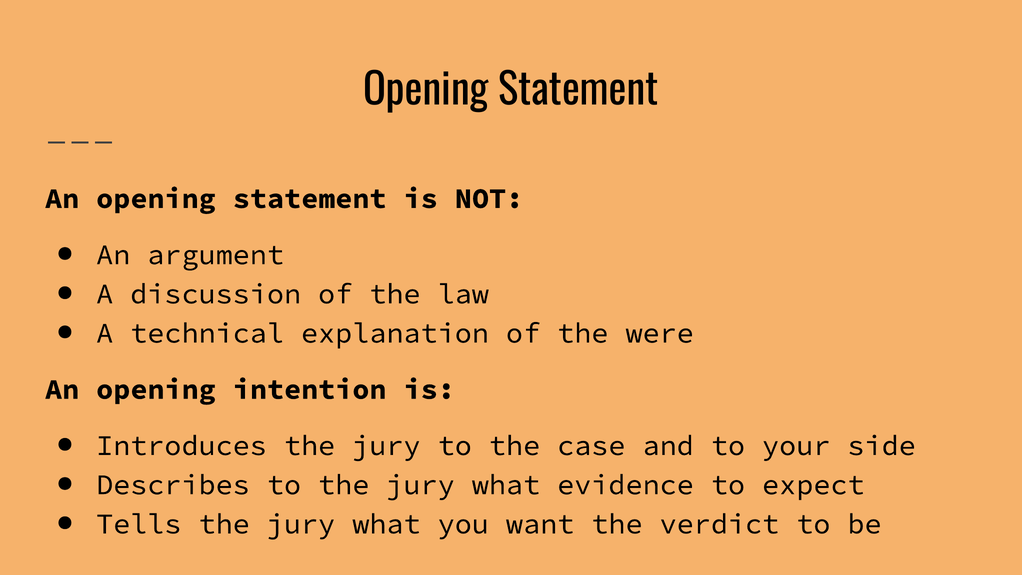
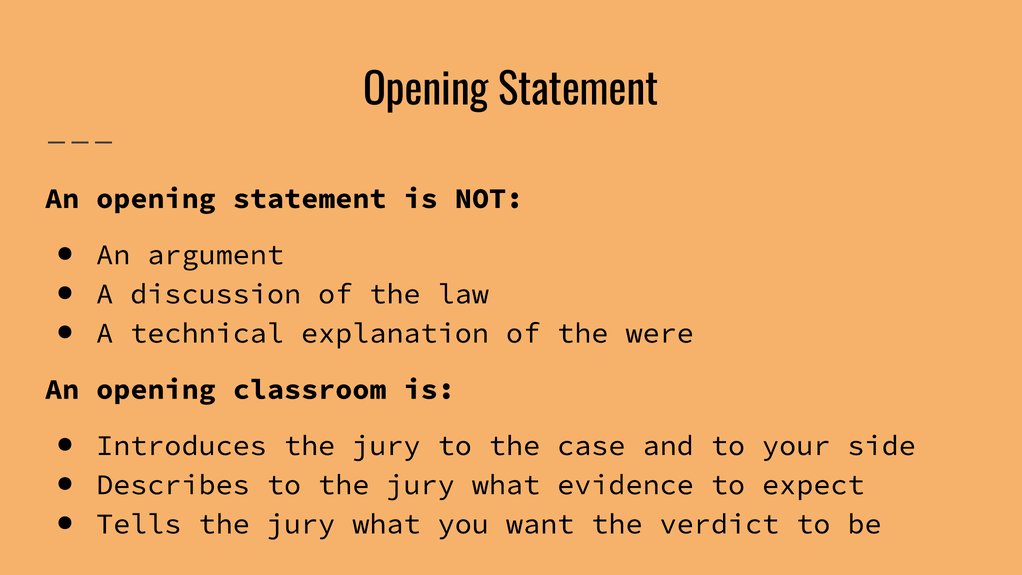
intention: intention -> classroom (310, 389)
